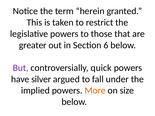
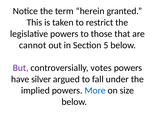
greater: greater -> cannot (33, 45)
6: 6 -> 5 (106, 45)
quick: quick -> votes (101, 68)
More colour: orange -> blue (95, 91)
